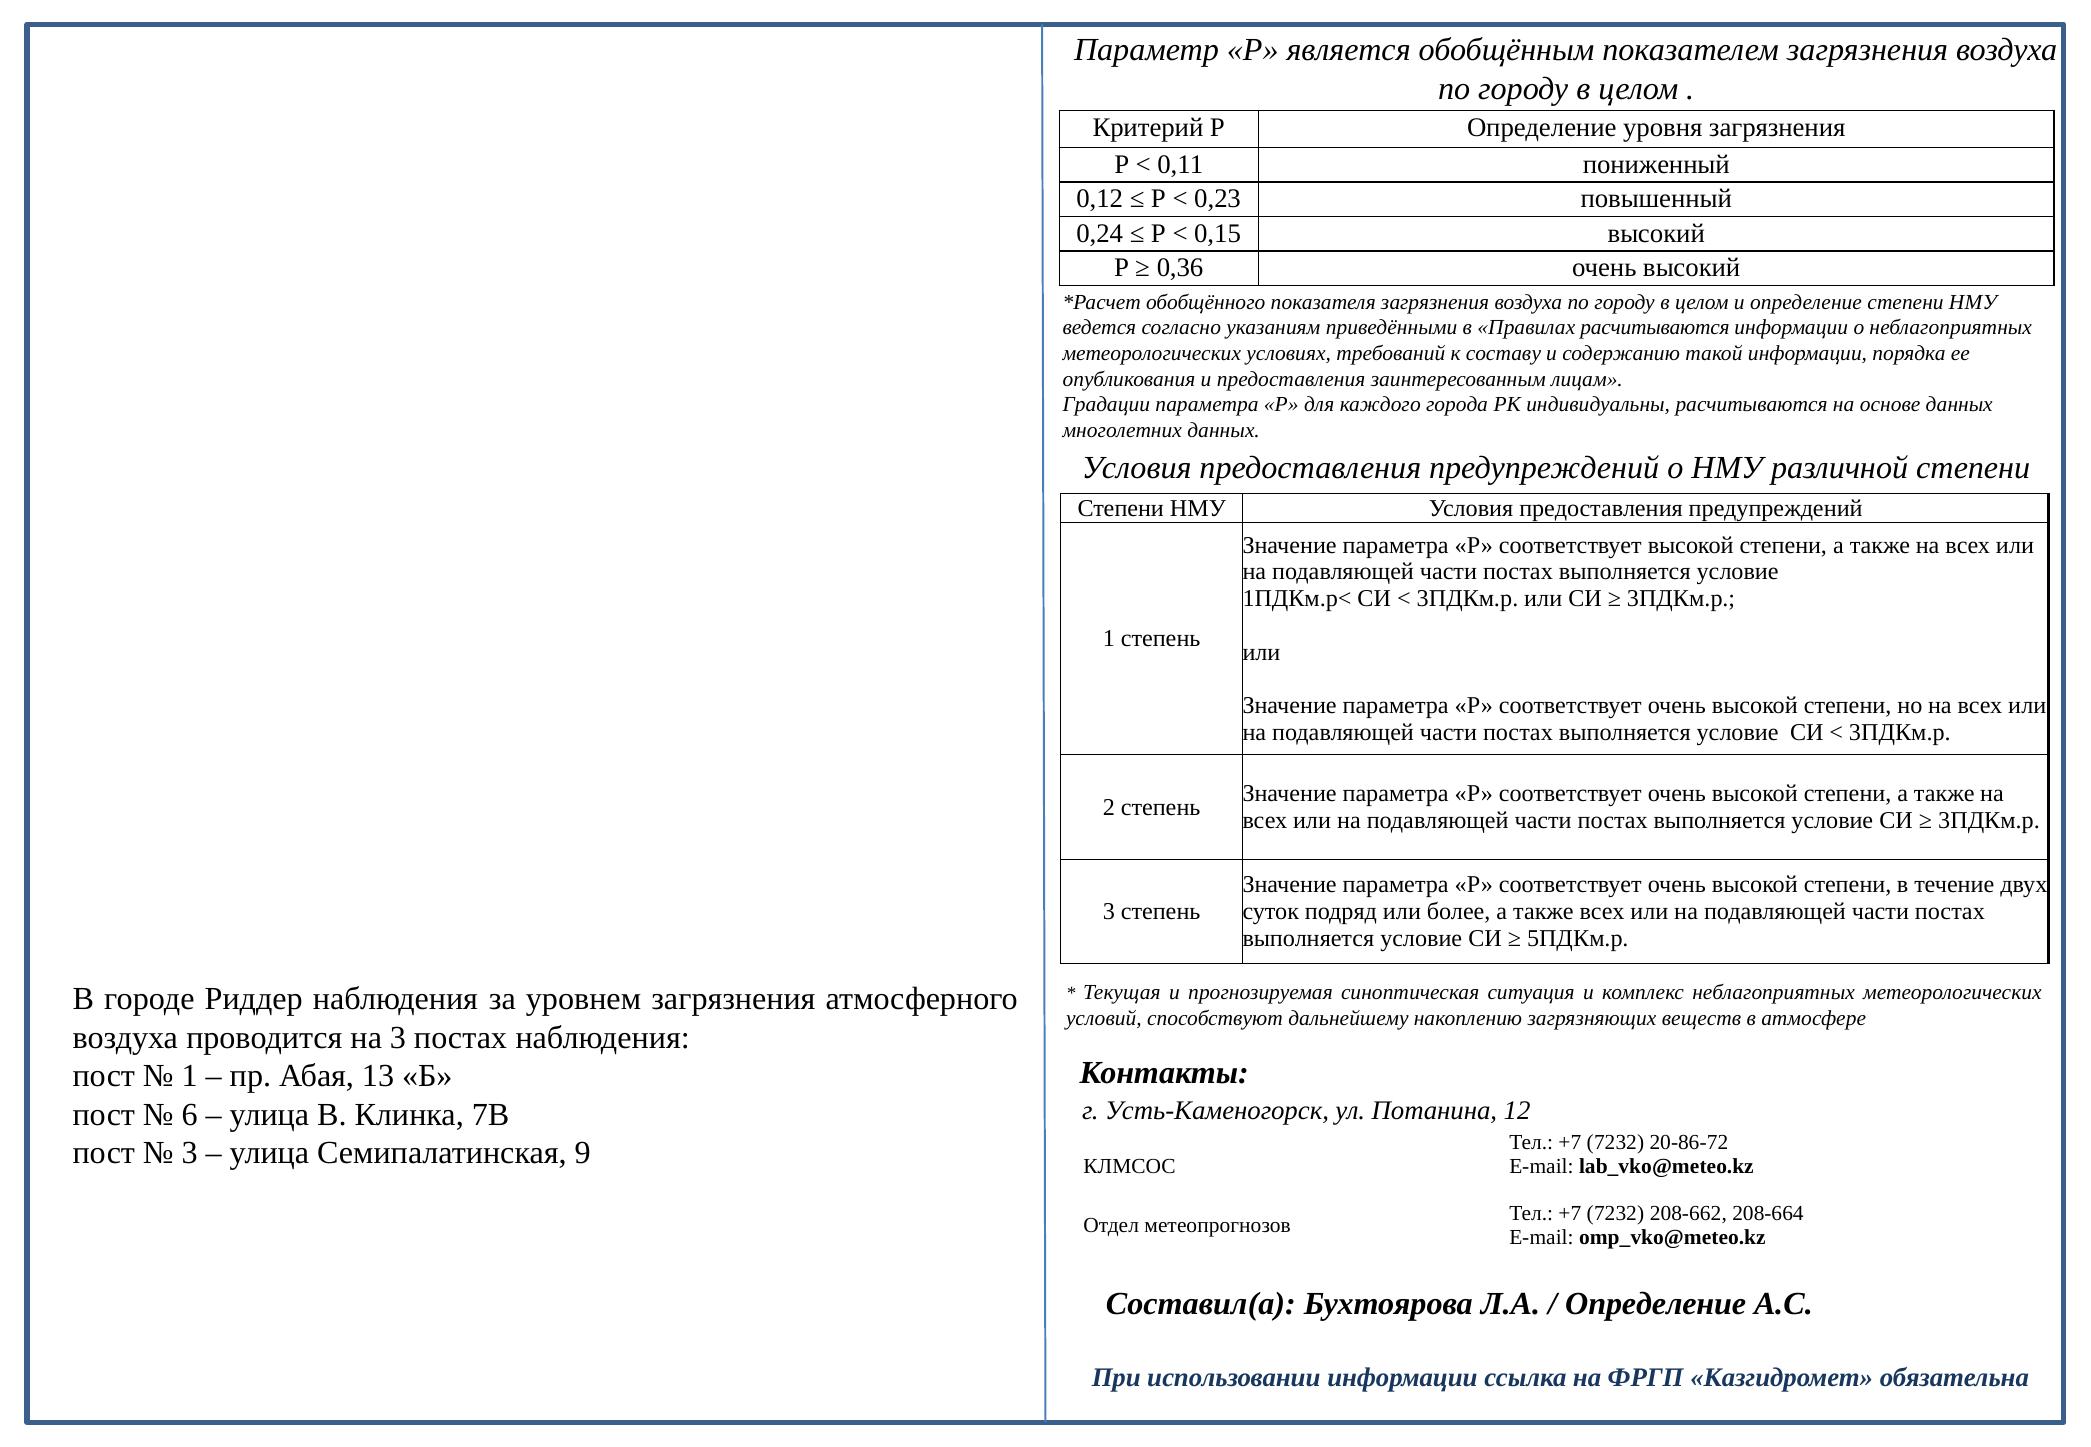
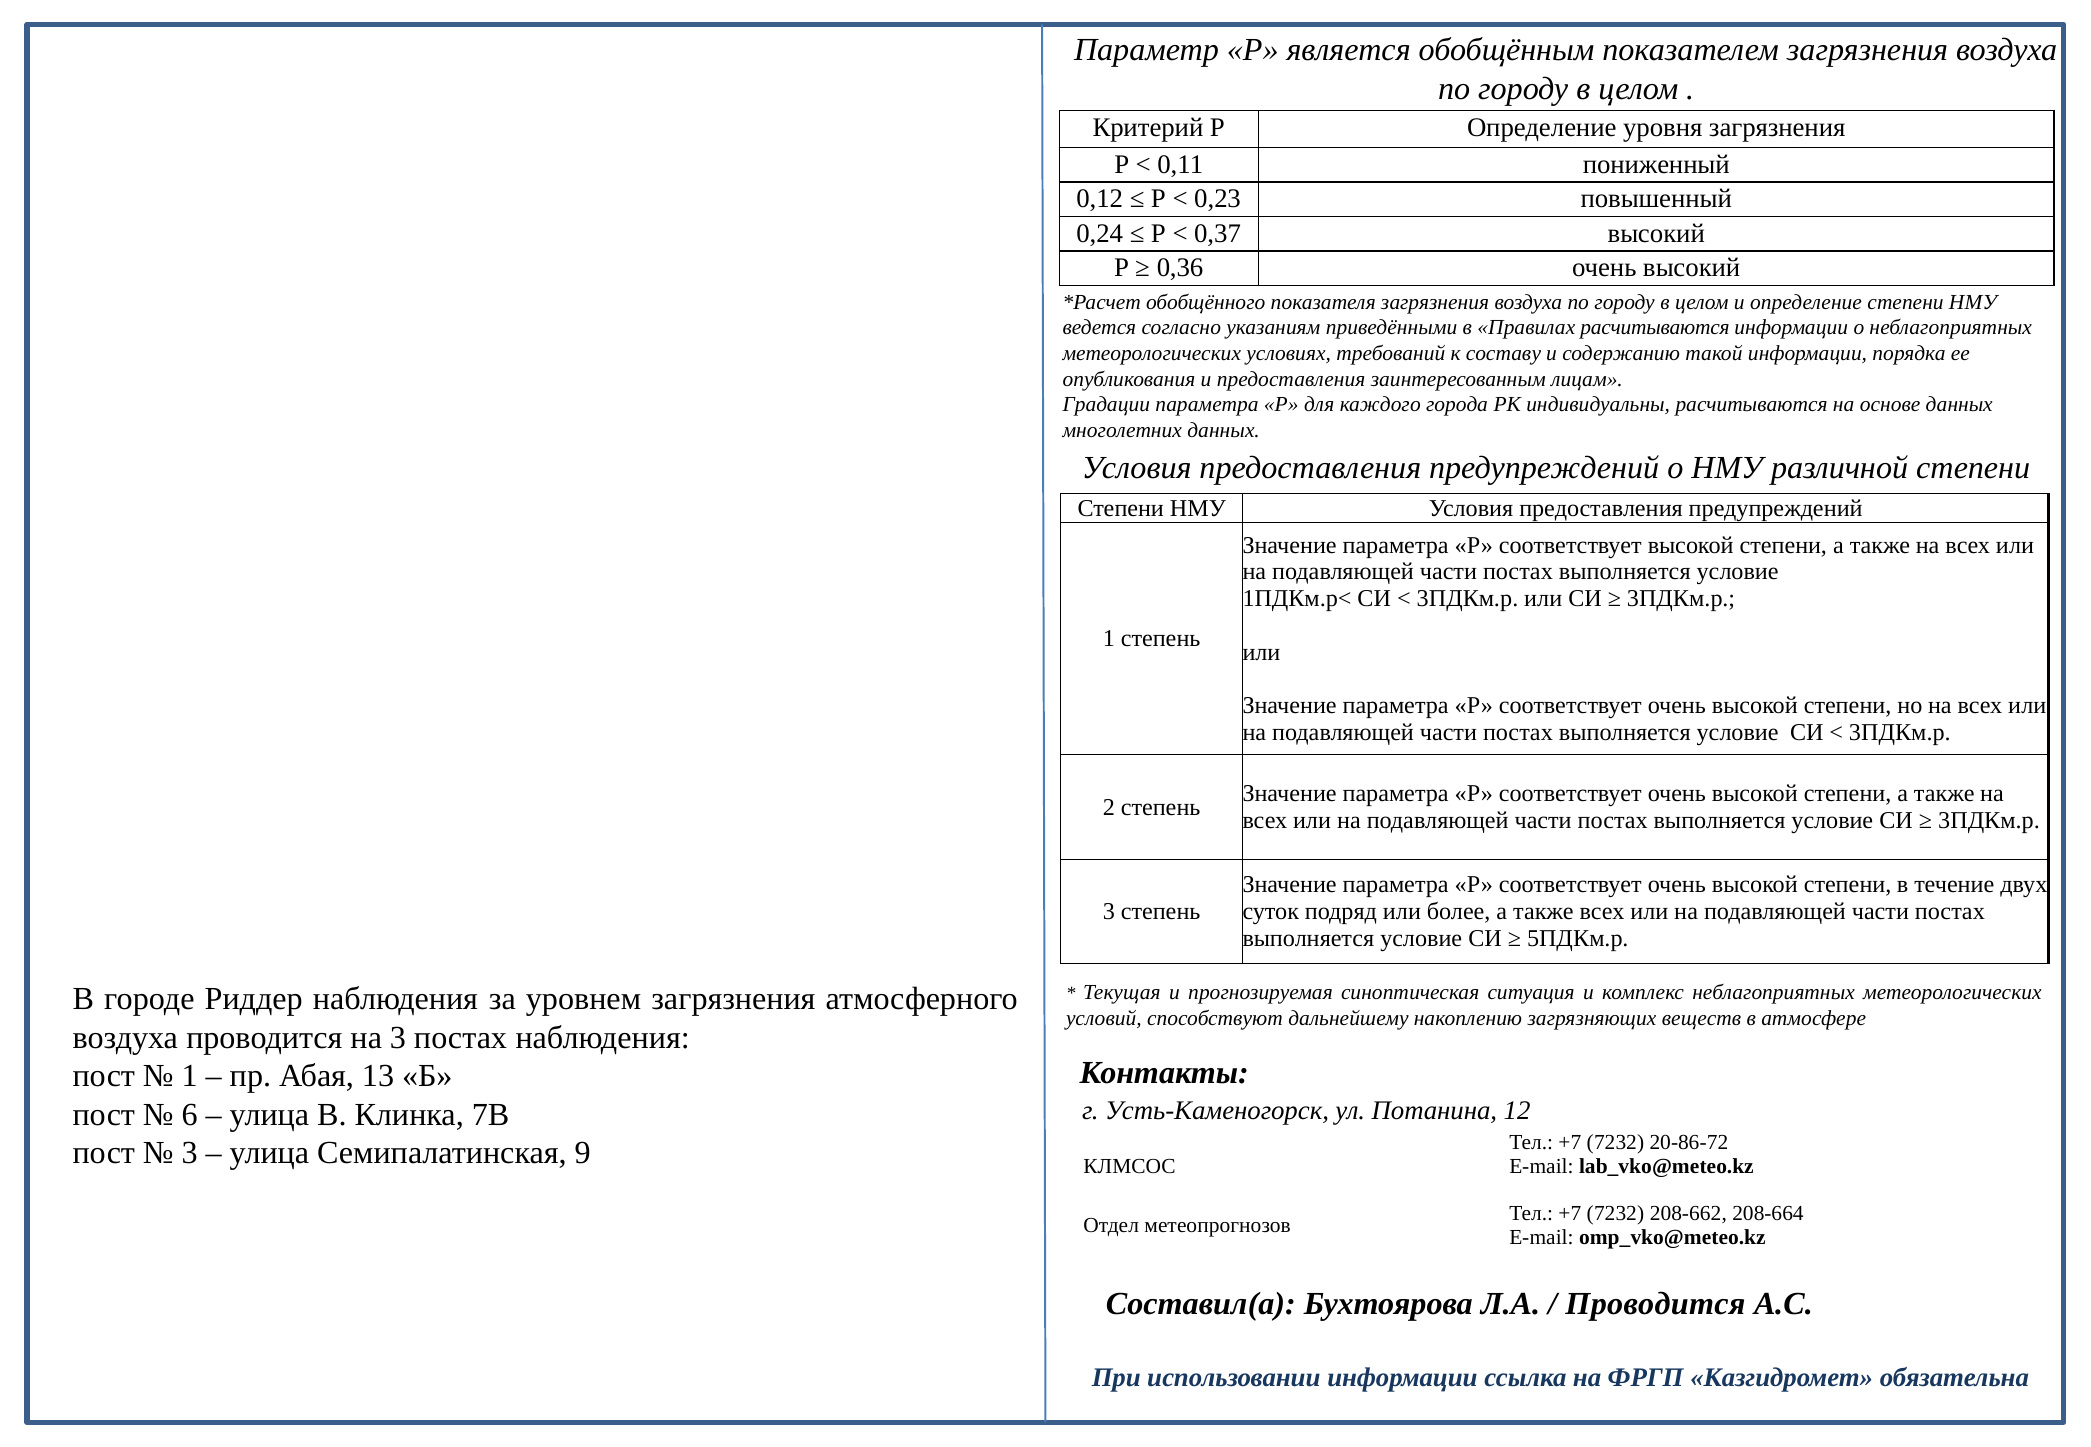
0,15: 0,15 -> 0,37 (1217, 234)
Определение: Определение -> Проводится (1655, 1305)
